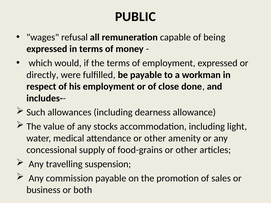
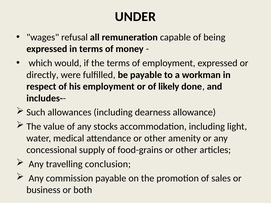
PUBLIC: PUBLIC -> UNDER (135, 17)
close: close -> likely (169, 87)
suspension: suspension -> conclusion (108, 164)
